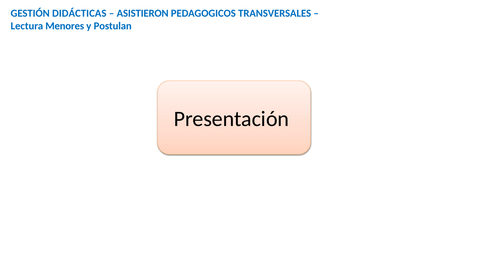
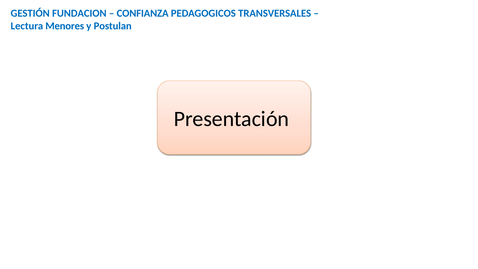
DIDÁCTICAS: DIDÁCTICAS -> FUNDACION (79, 13)
ASISTIERON: ASISTIERON -> CONFIANZA (143, 13)
